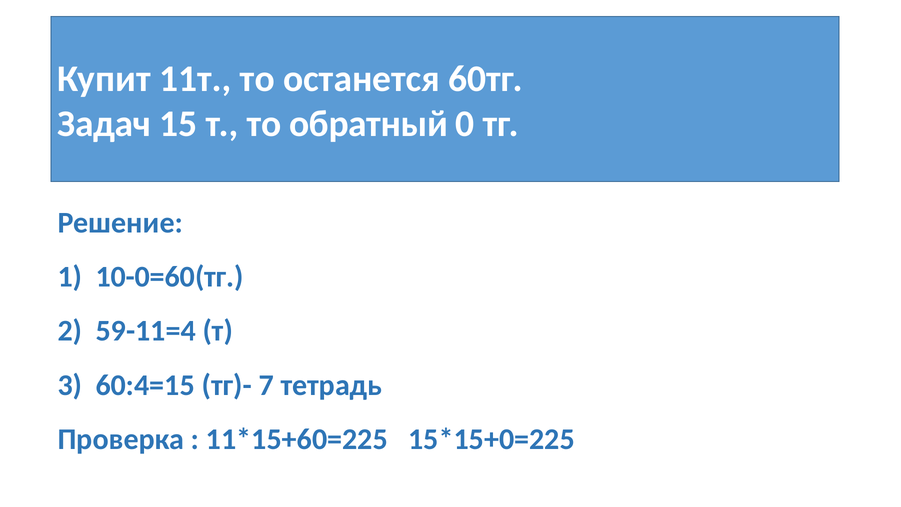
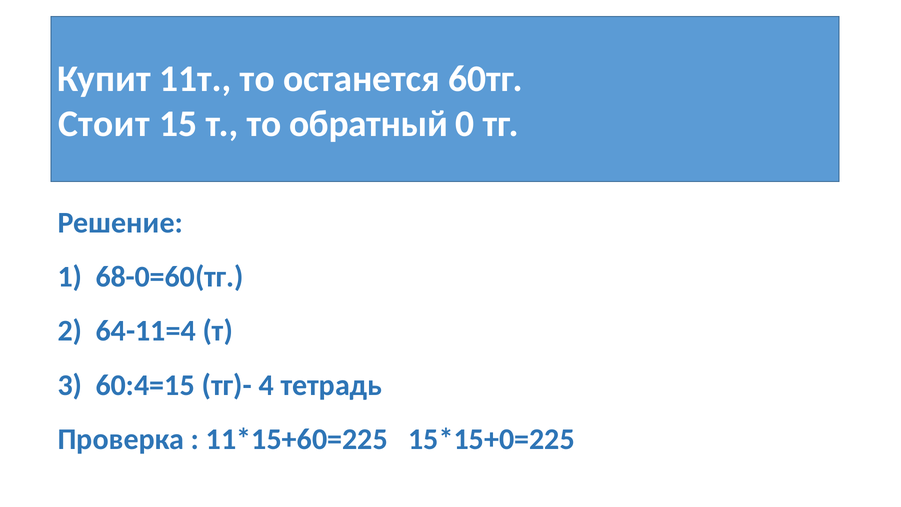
Задач: Задач -> Стоит (104, 124)
10-0=60(тг: 10-0=60(тг -> 68-0=60(тг (170, 277)
59-11=4: 59-11=4 -> 64-11=4 (146, 331)
7: 7 -> 4 (266, 385)
